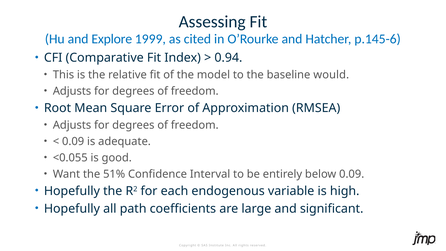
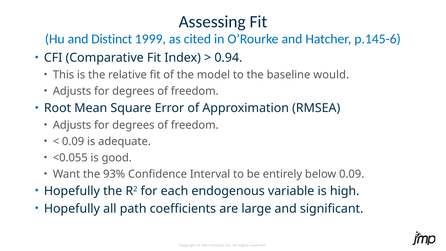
Explore: Explore -> Distinct (112, 39)
51%: 51% -> 93% (114, 174)
